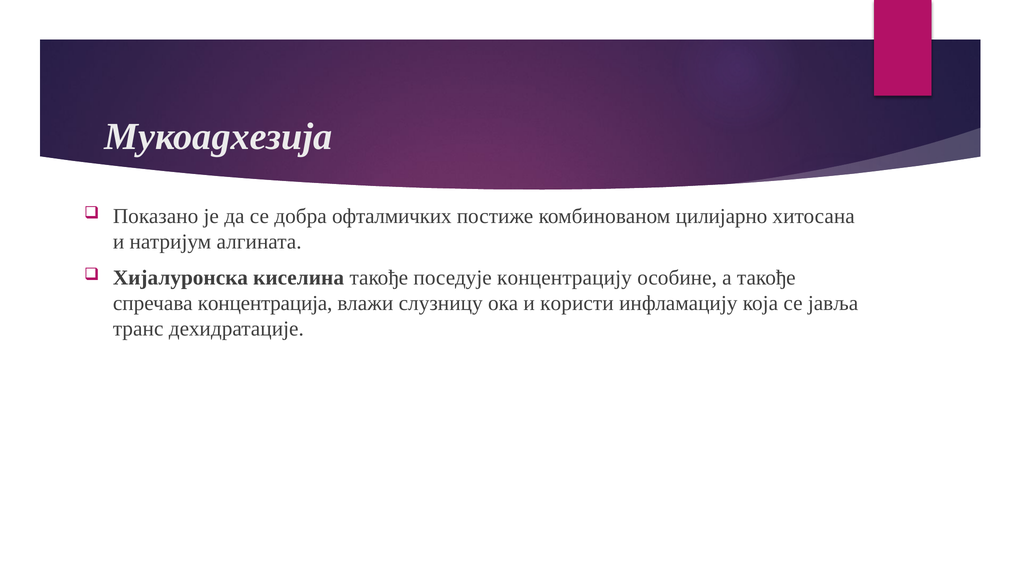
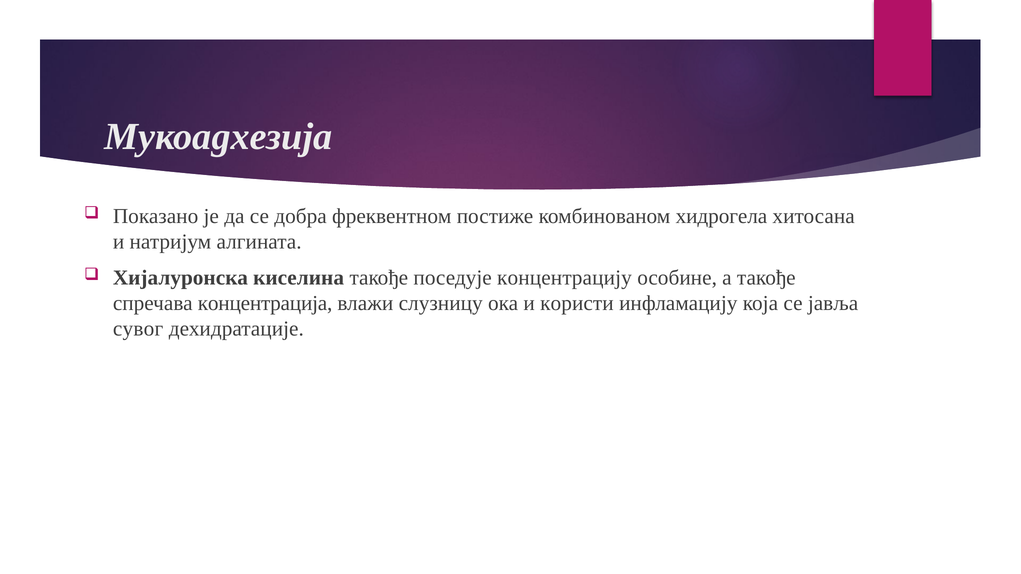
офталмичких: офталмичких -> фреквентном (392, 216)
цилијарно: цилијарно -> хидрогела (721, 216)
транс: транс -> сувог (138, 329)
